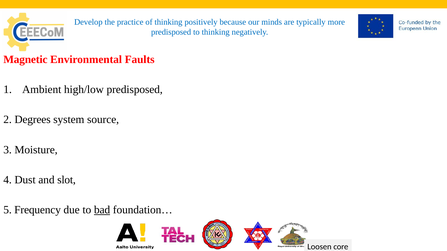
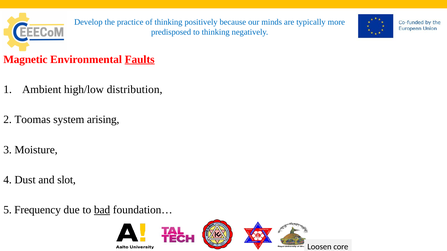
Faults underline: none -> present (140, 59)
high/low predisposed: predisposed -> distribution (135, 90)
Degrees: Degrees -> Toomas (33, 120)
source: source -> arising (103, 120)
